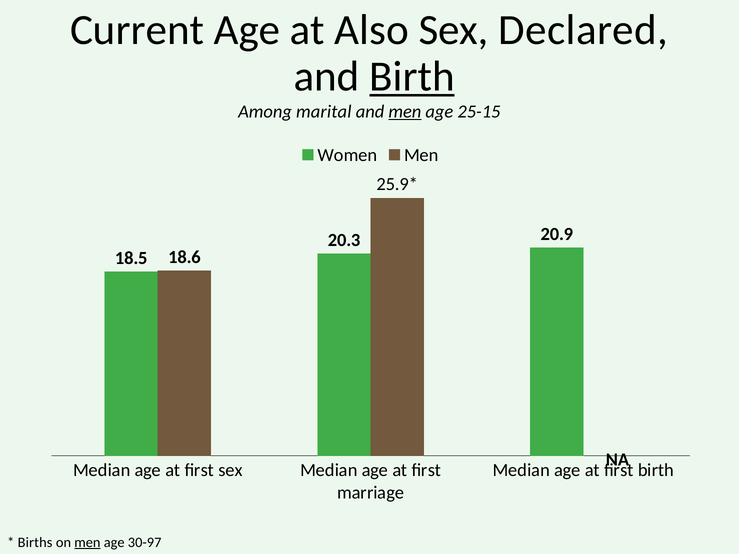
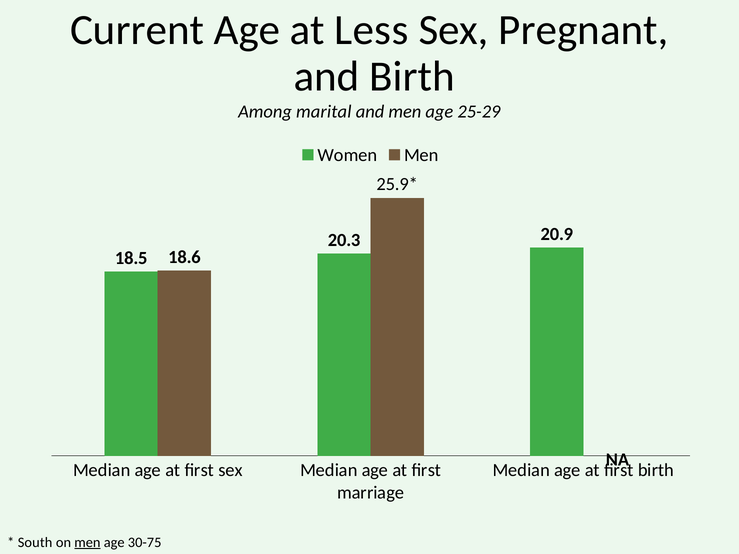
Also: Also -> Less (371, 30)
Declared: Declared -> Pregnant (583, 30)
Birth underline: present -> none (412, 77)
men underline: present -> none (405, 112)
25-15: 25-15 -> 25-29 (479, 112)
Births: Births -> South (35, 543)
30-97: 30-97 -> 30-75 (145, 543)
